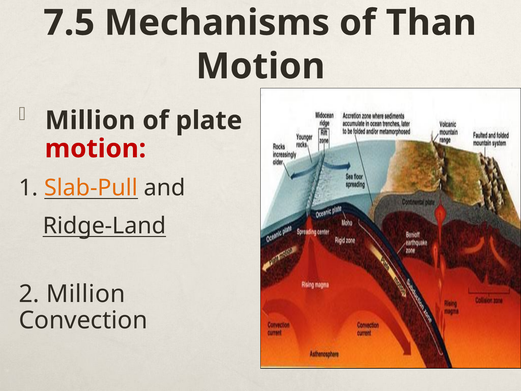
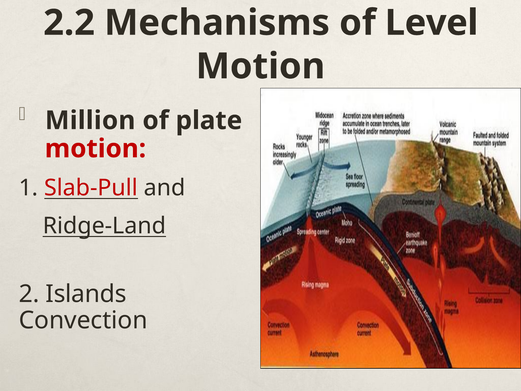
7.5: 7.5 -> 2.2 (69, 23)
Than: Than -> Level (432, 23)
Slab-Pull colour: orange -> red (91, 188)
2 Million: Million -> Islands (86, 294)
